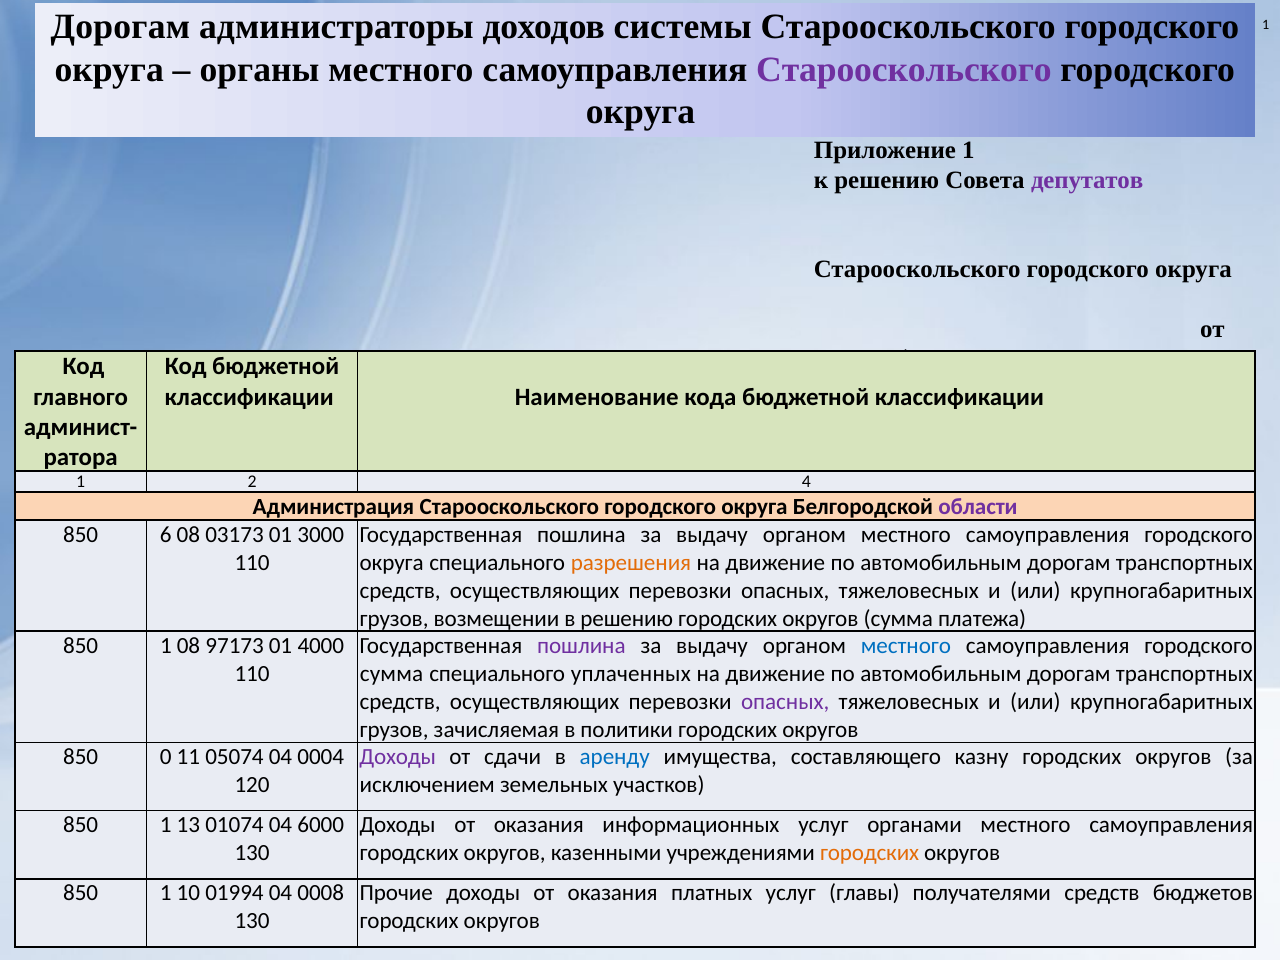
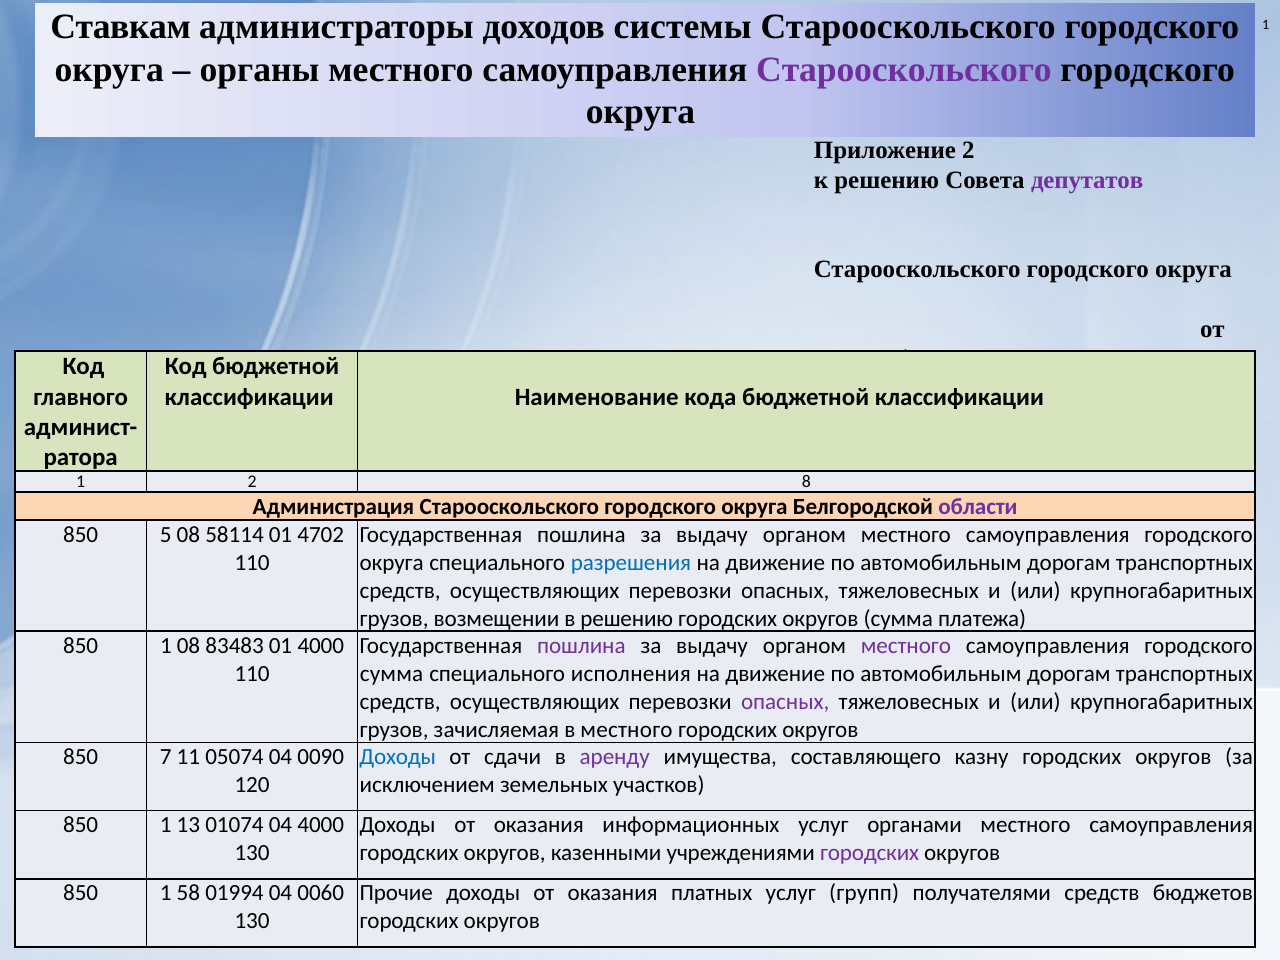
Дорогам: Дорогам -> Ставкам (121, 27)
Приложение 1: 1 -> 2 (968, 150)
4: 4 -> 8 (806, 482)
6: 6 -> 5 (166, 534)
03173: 03173 -> 58114 (235, 534)
3000: 3000 -> 4702 (321, 534)
разрешения colour: orange -> blue (631, 563)
97173: 97173 -> 83483 (235, 646)
местного colour: blue -> purple (906, 646)
уплаченных: уплаченных -> исполнения (631, 674)
в политики: политики -> местного (627, 730)
0: 0 -> 7 (166, 757)
0004: 0004 -> 0090 (321, 757)
Доходы colour: purple -> blue (398, 757)
аренду colour: blue -> purple (615, 757)
04 6000: 6000 -> 4000 (321, 825)
городских colour: orange -> purple (870, 853)
10: 10 -> 58 (188, 893)
0008: 0008 -> 0060 (321, 893)
главы: главы -> групп (864, 893)
